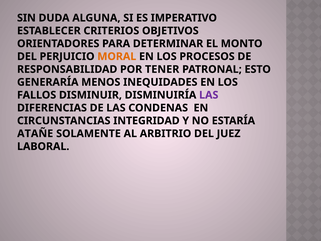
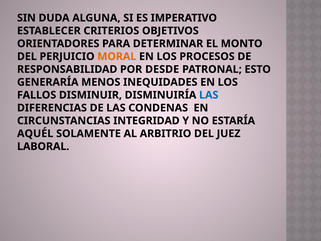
TENER: TENER -> DESDE (162, 69)
LAS colour: purple -> blue (209, 95)
ATAÑE: ATAÑE -> AQUÉL (35, 133)
